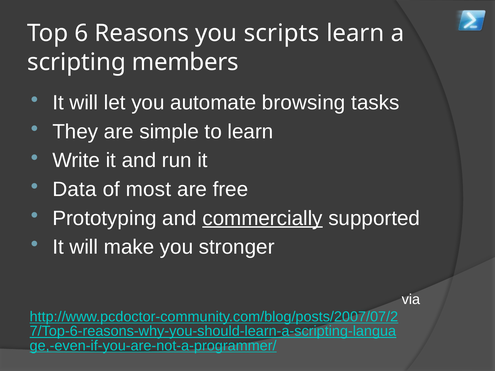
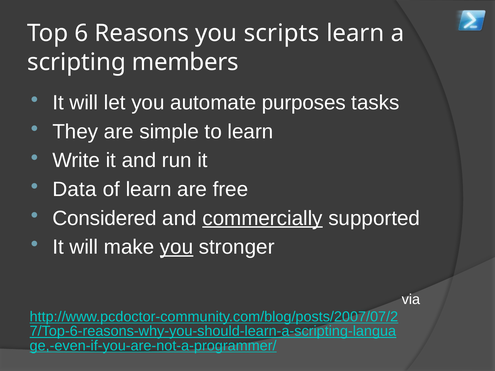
browsing: browsing -> purposes (304, 103)
of most: most -> learn (149, 190)
Prototyping: Prototyping -> Considered (105, 218)
you underline: none -> present (177, 247)
